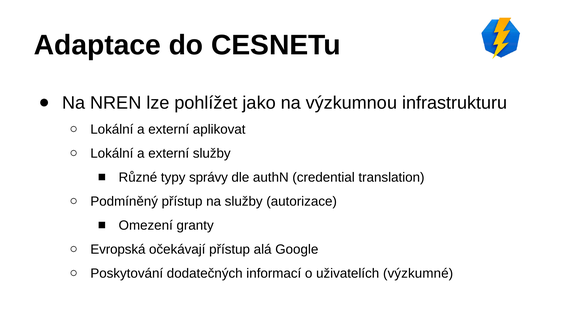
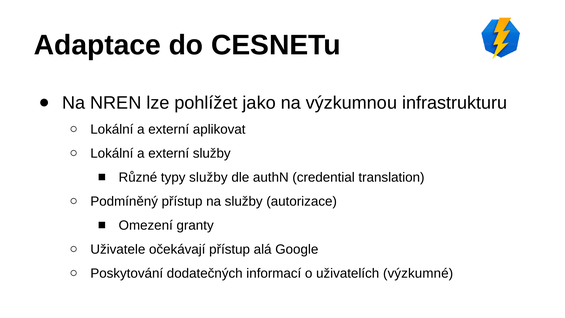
typy správy: správy -> služby (208, 177)
Evropská: Evropská -> Uživatele (118, 249)
